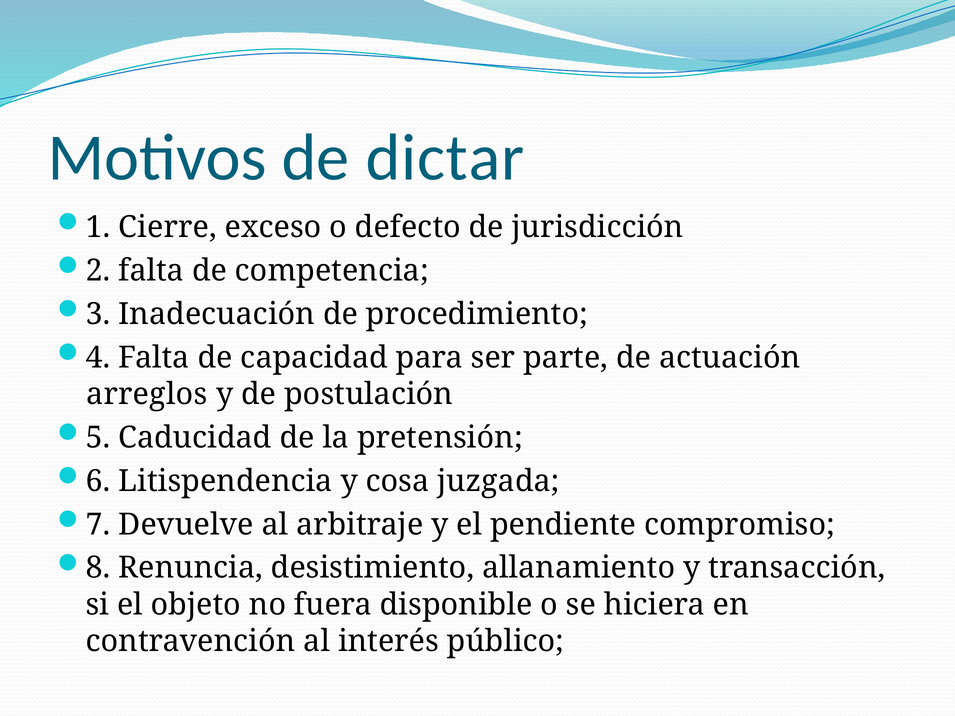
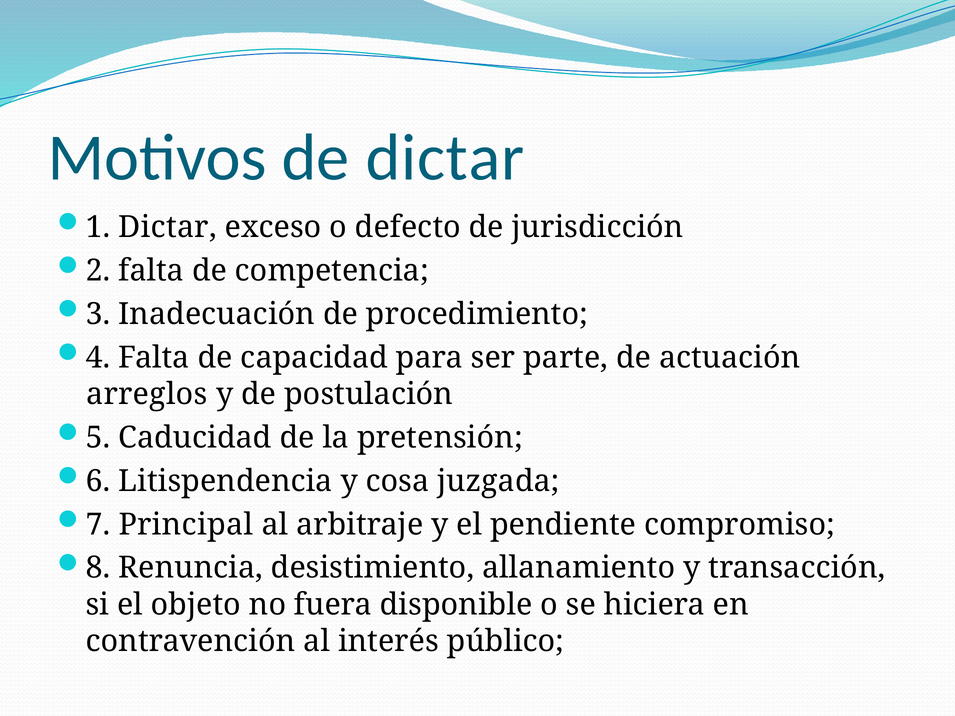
1 Cierre: Cierre -> Dictar (168, 227)
Devuelve: Devuelve -> Principal (186, 525)
